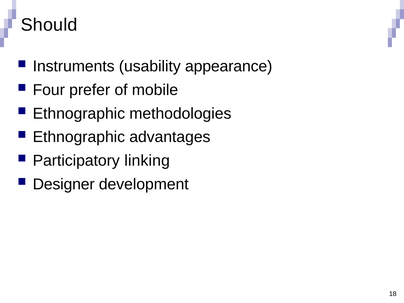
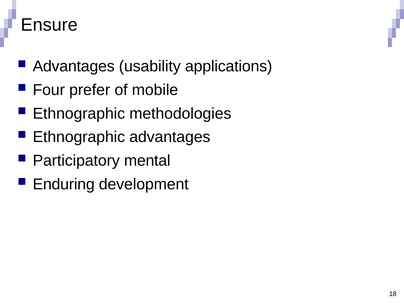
Should: Should -> Ensure (49, 25)
Instruments: Instruments -> Advantages (74, 66)
appearance: appearance -> applications (229, 66)
linking: linking -> mental (147, 161)
Designer: Designer -> Enduring (64, 184)
